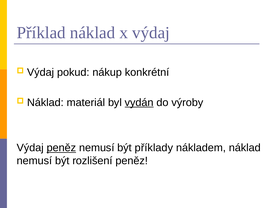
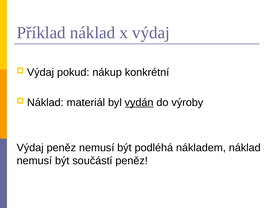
peněz underline: present -> none (61, 148)
příklady: příklady -> podléhá (154, 148)
rozlišení: rozlišení -> součástí (92, 161)
